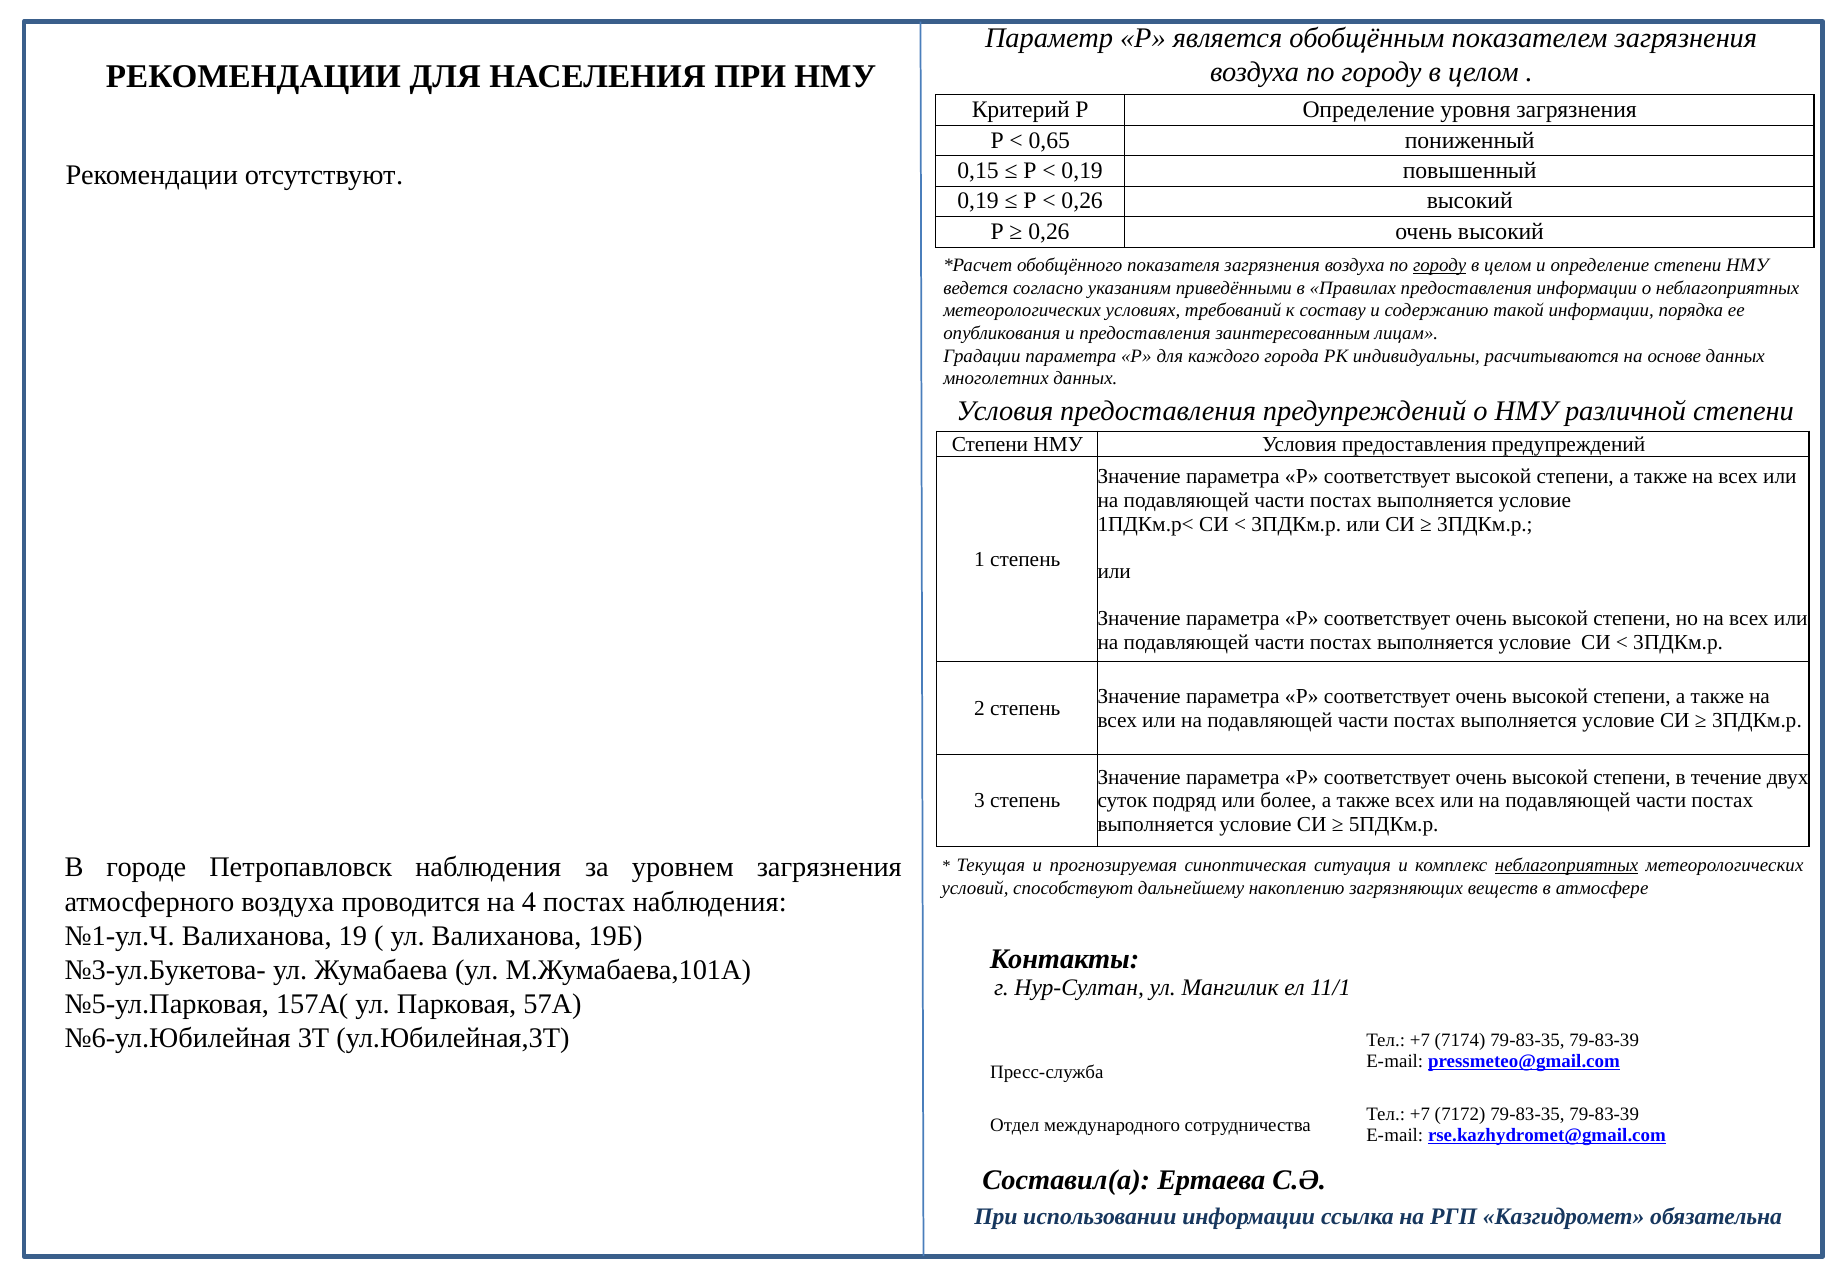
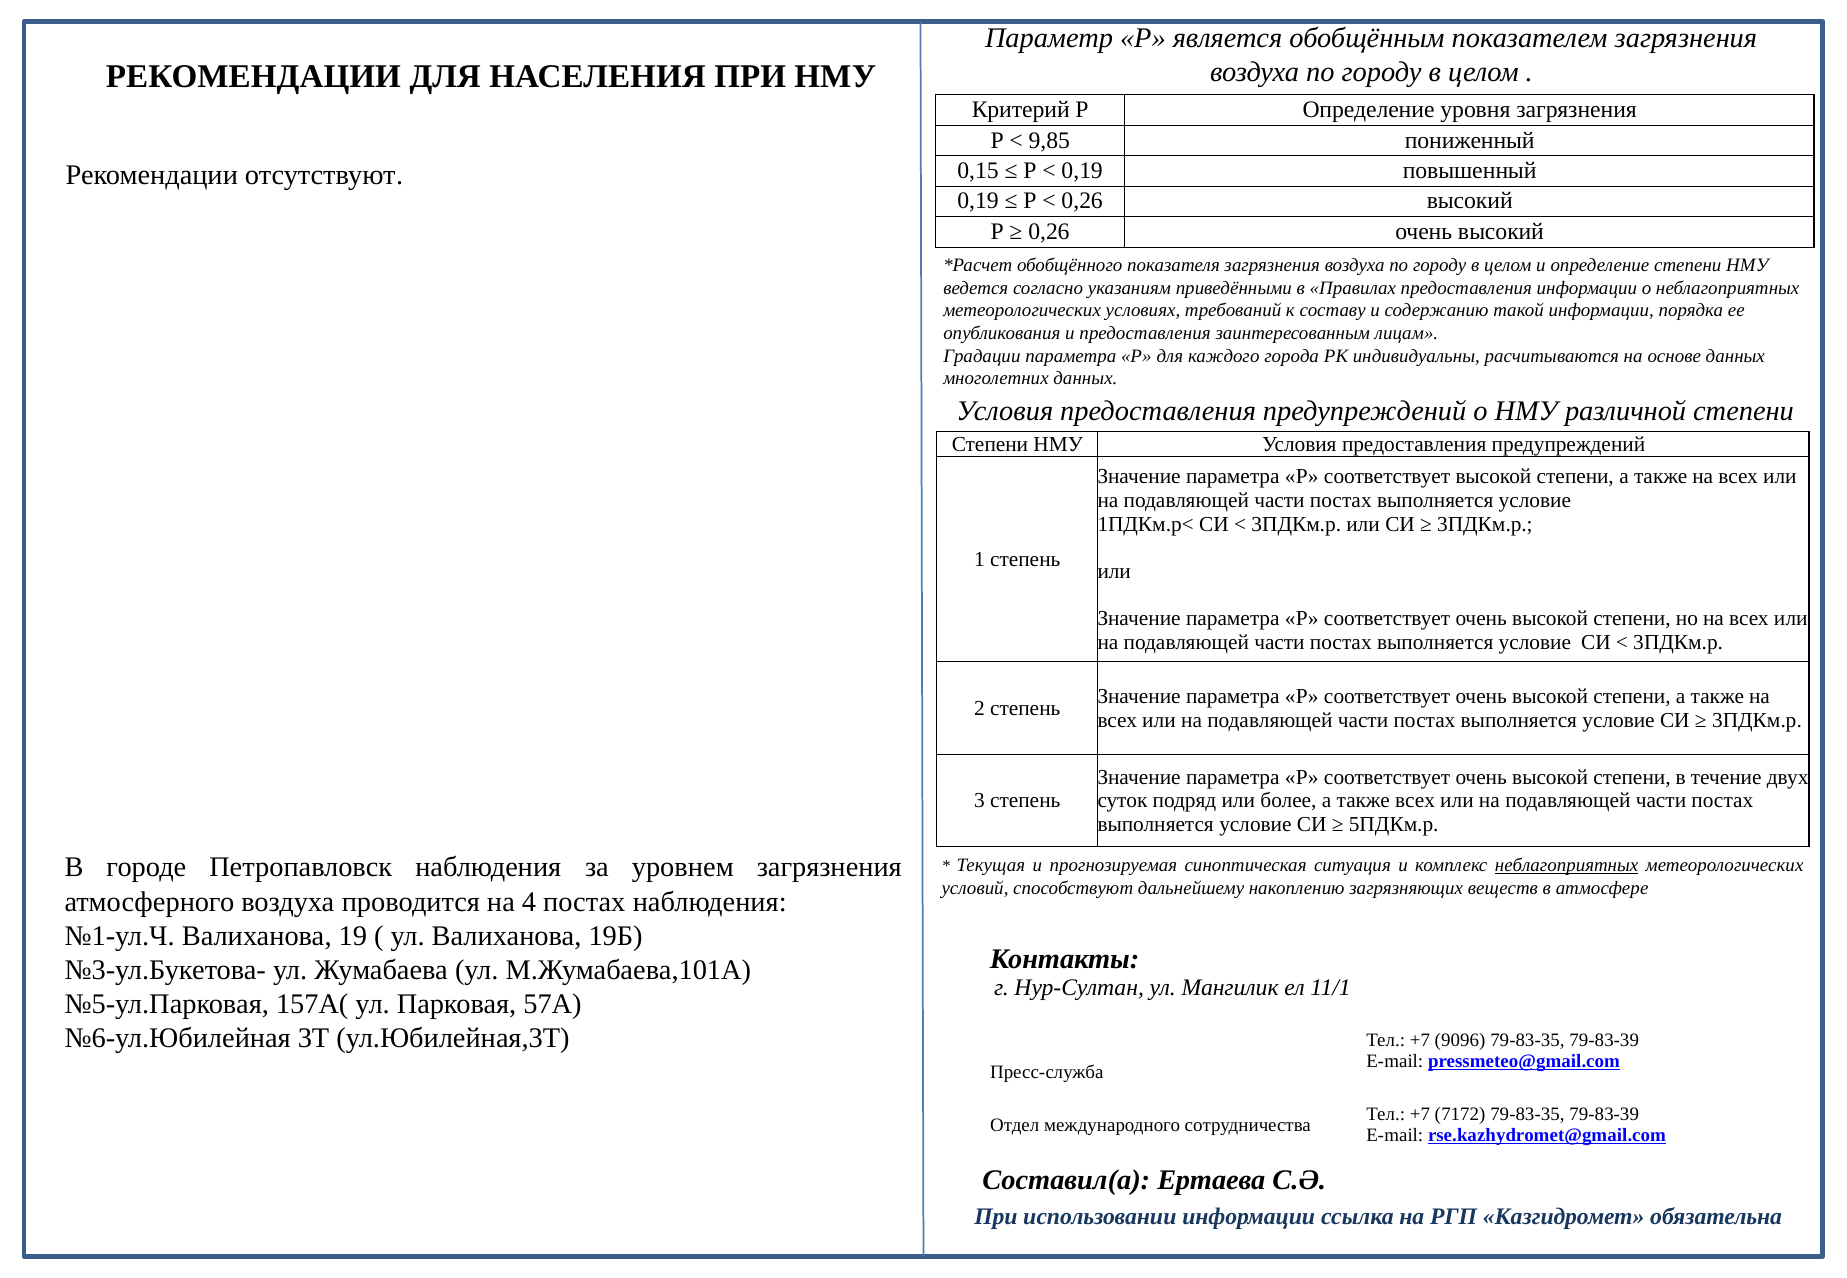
0,65: 0,65 -> 9,85 (1049, 140)
городу underline: present -> none (1440, 265)
7174: 7174 -> 9096 (1460, 1041)
